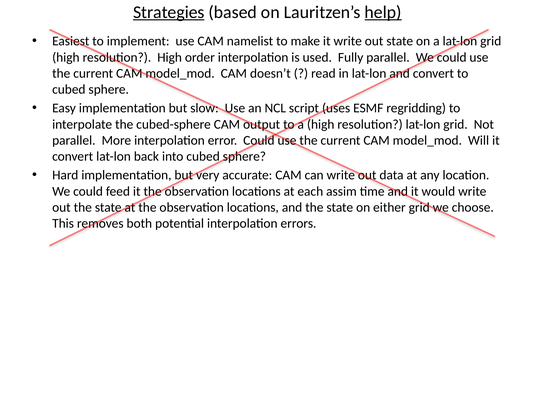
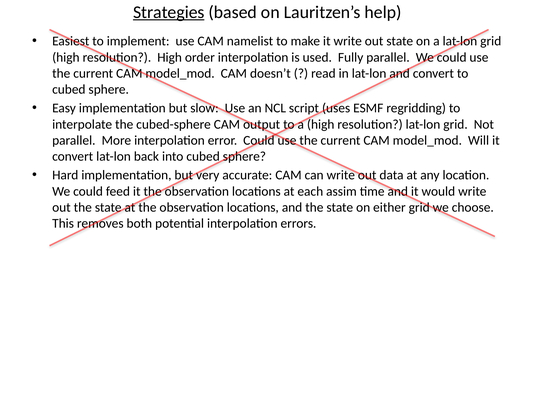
help underline: present -> none (383, 12)
